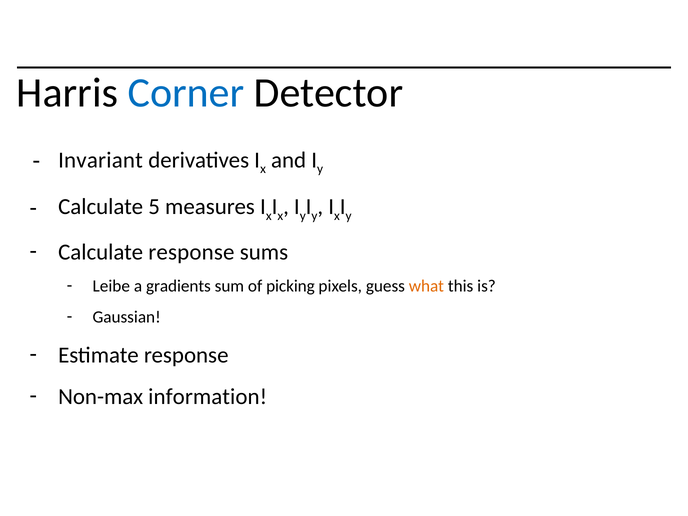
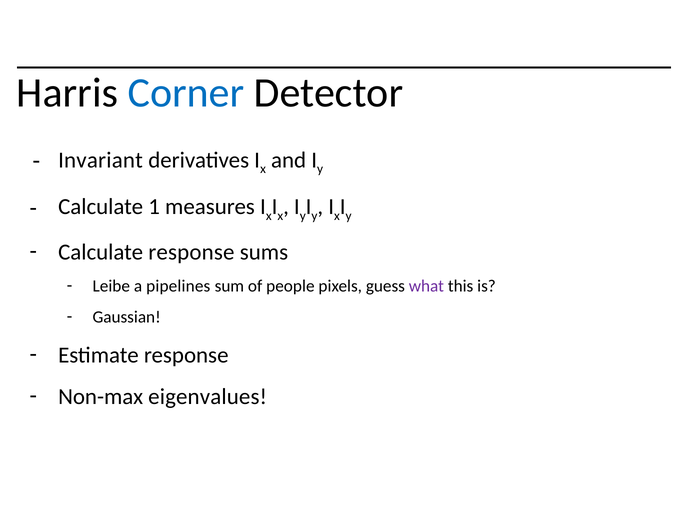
5: 5 -> 1 (154, 207)
gradients: gradients -> pipelines (178, 286)
picking: picking -> people (290, 286)
what colour: orange -> purple (426, 286)
information: information -> eigenvalues (208, 396)
